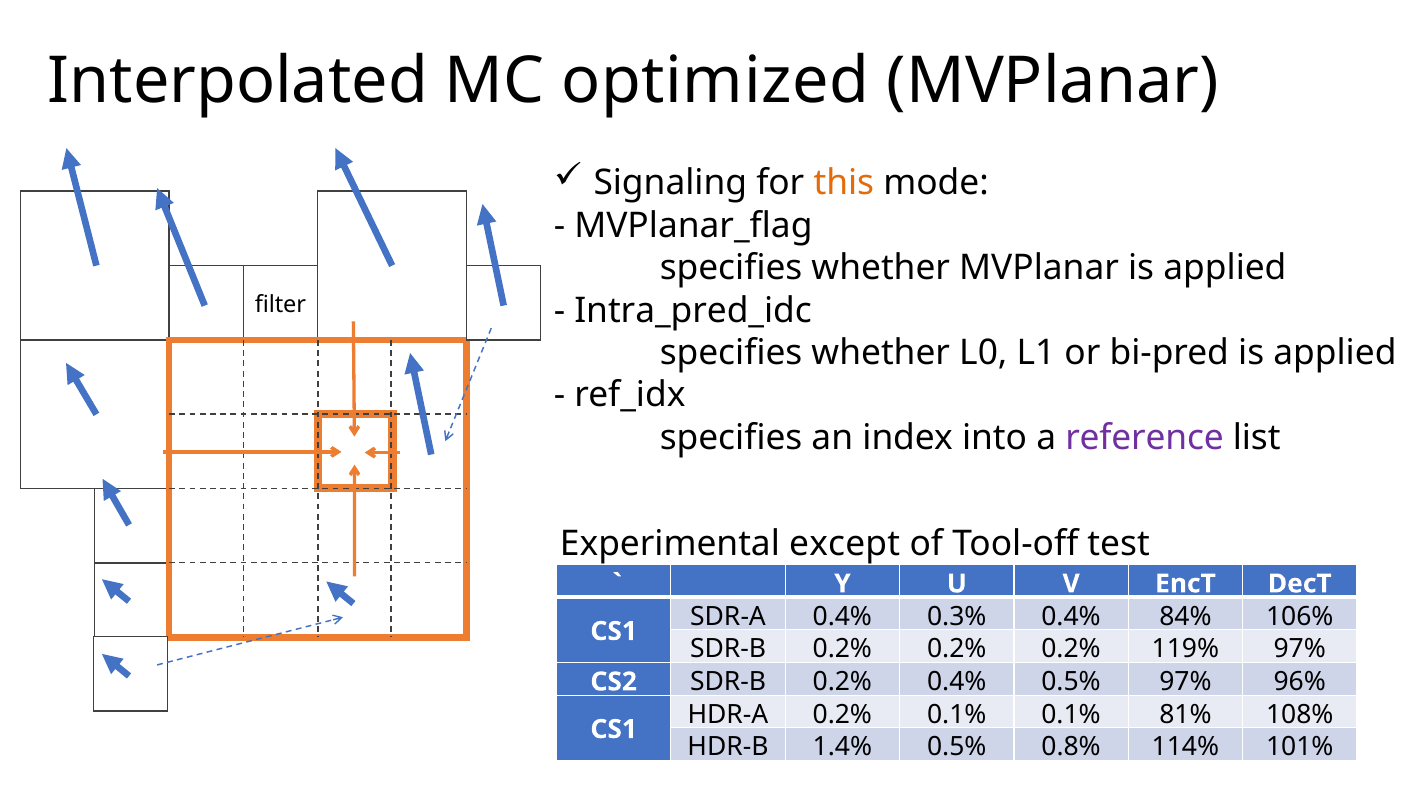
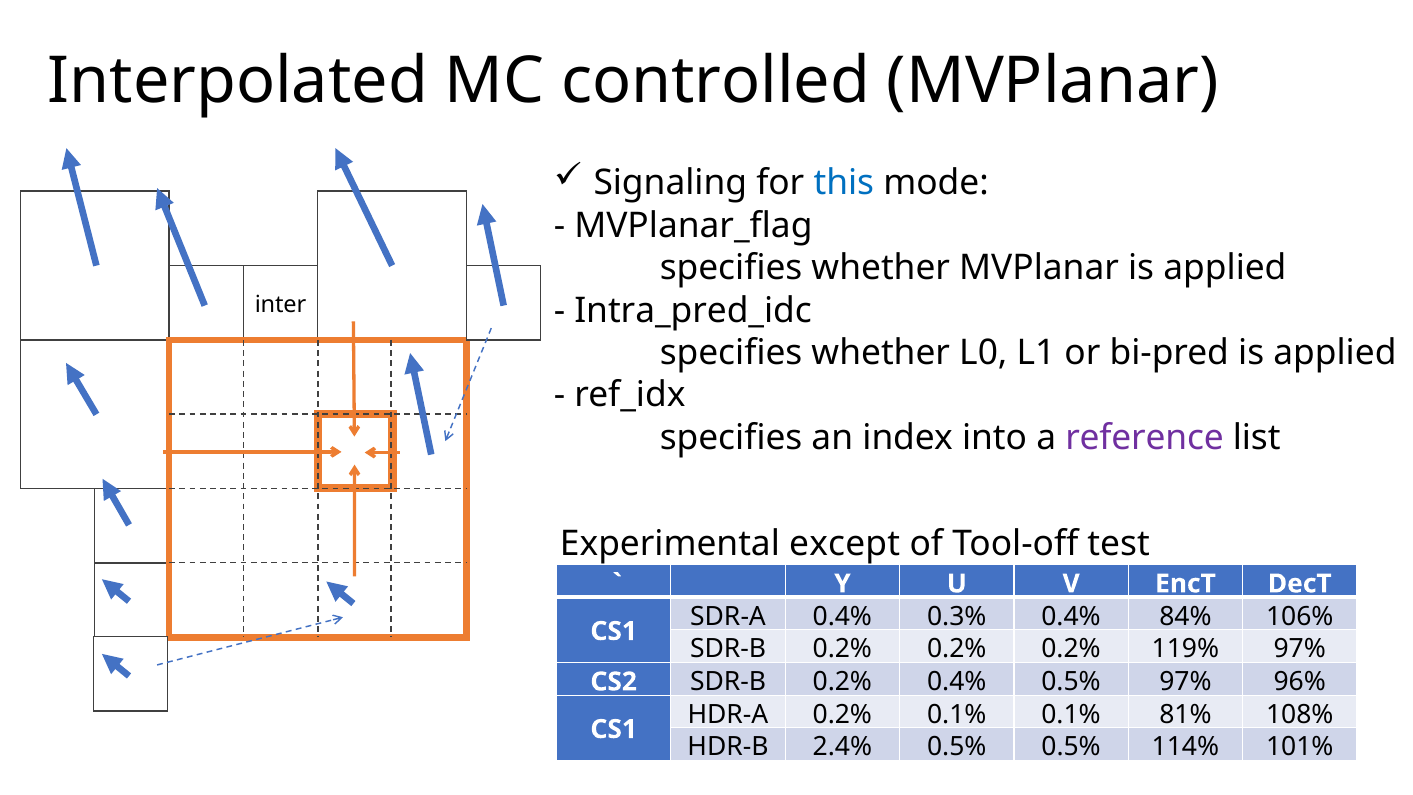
optimized: optimized -> controlled (716, 81)
this colour: orange -> blue (844, 183)
filter: filter -> inter (280, 304)
1.4%: 1.4% -> 2.4% (842, 746)
0.5% 0.8%: 0.8% -> 0.5% (1071, 746)
